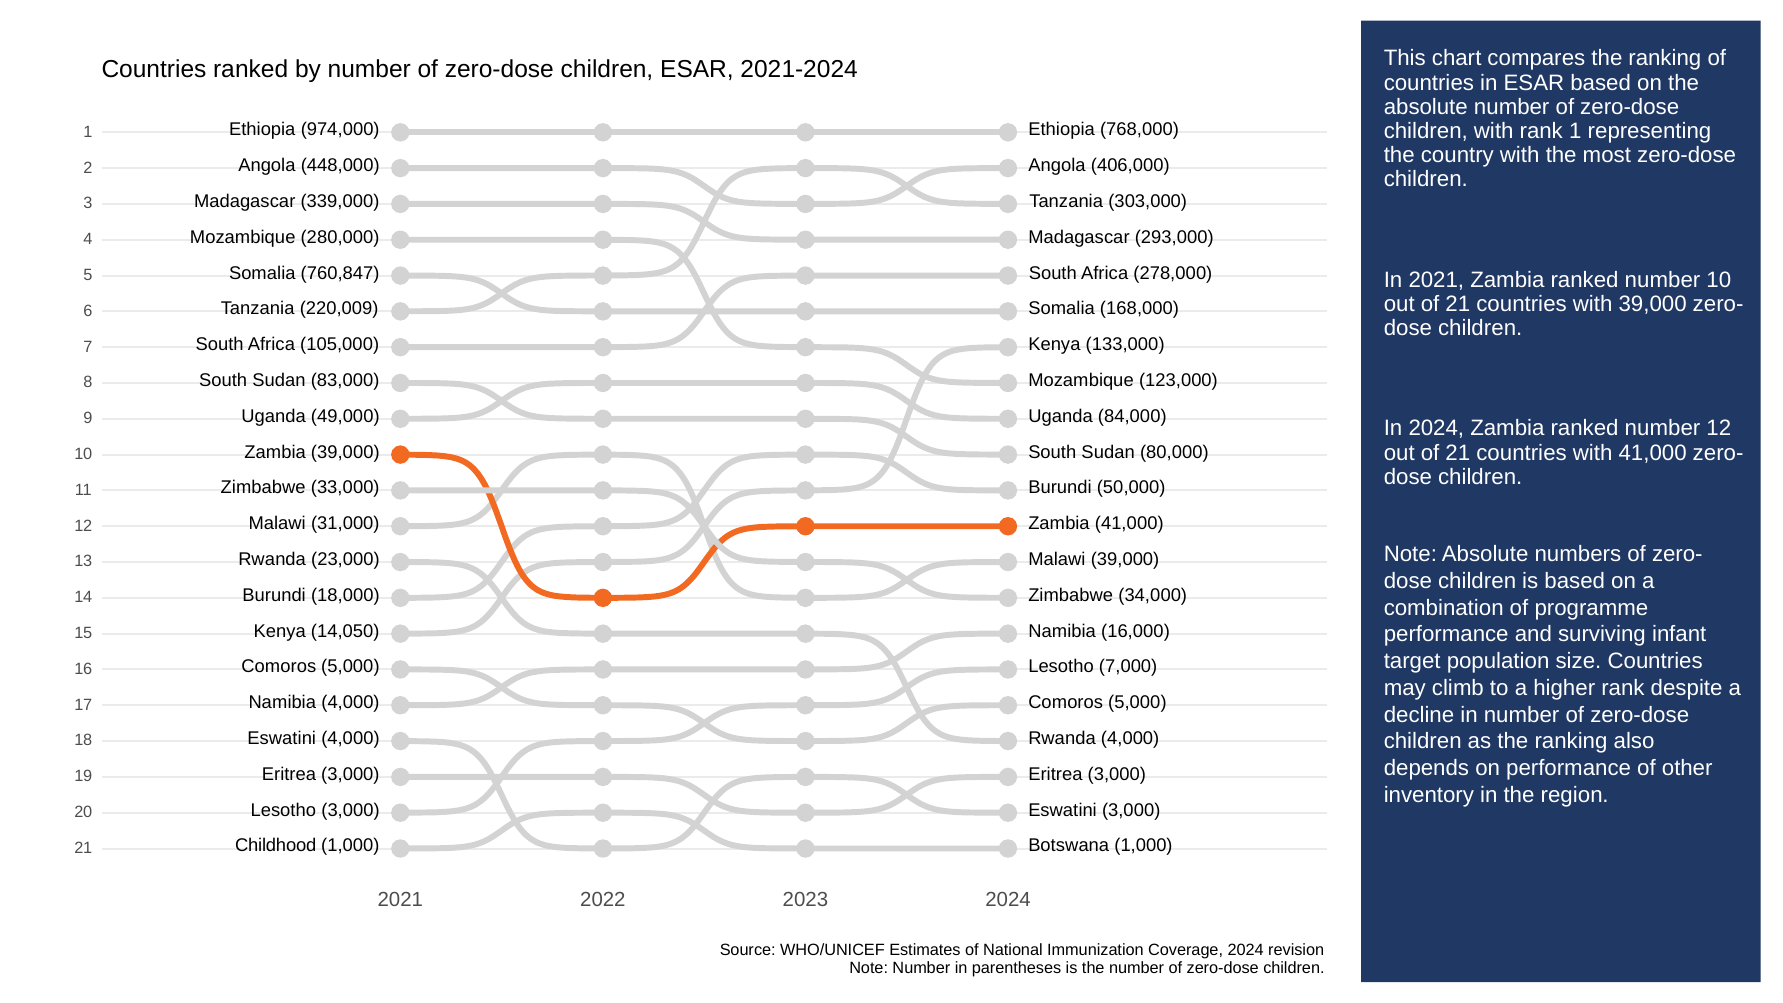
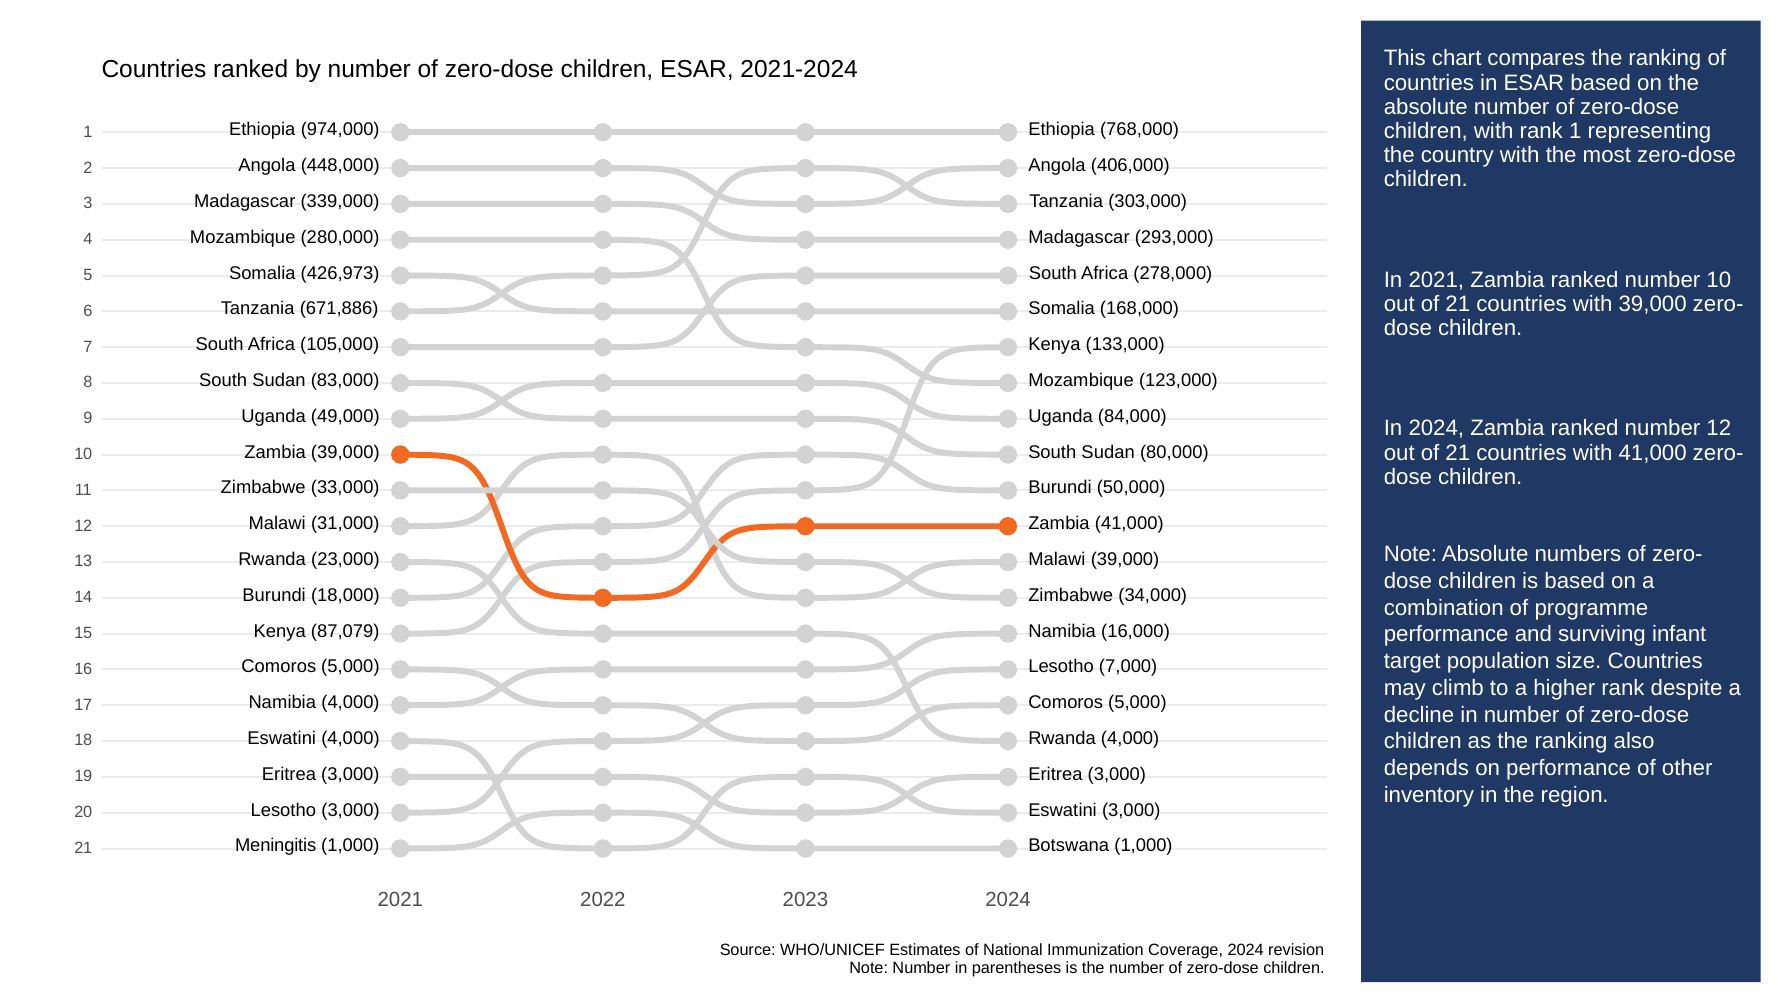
760,847: 760,847 -> 426,973 (340, 273)
220,009: 220,009 -> 671,886 (339, 309)
14,050: 14,050 -> 87,079 (345, 631)
Childhood: Childhood -> Meningitis (276, 846)
